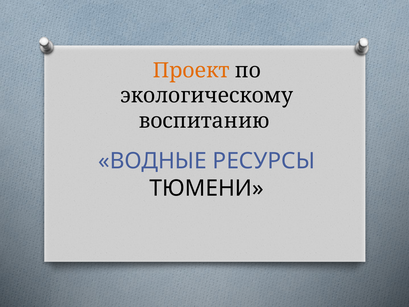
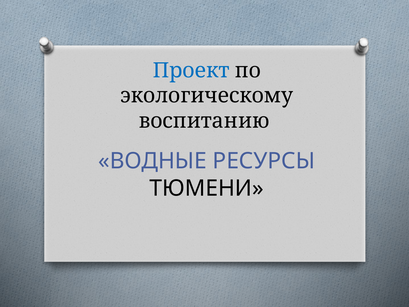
Проект colour: orange -> blue (191, 70)
